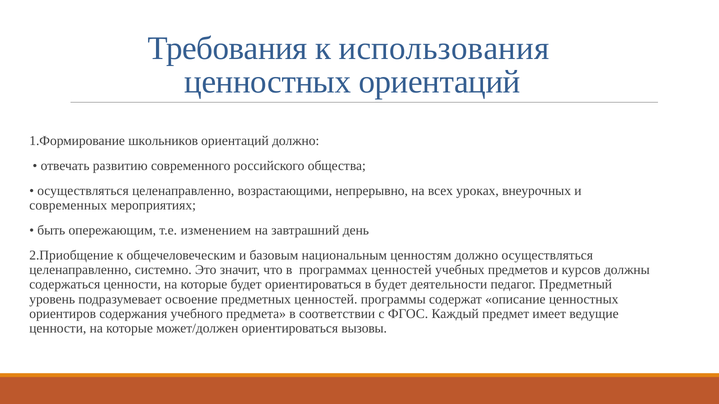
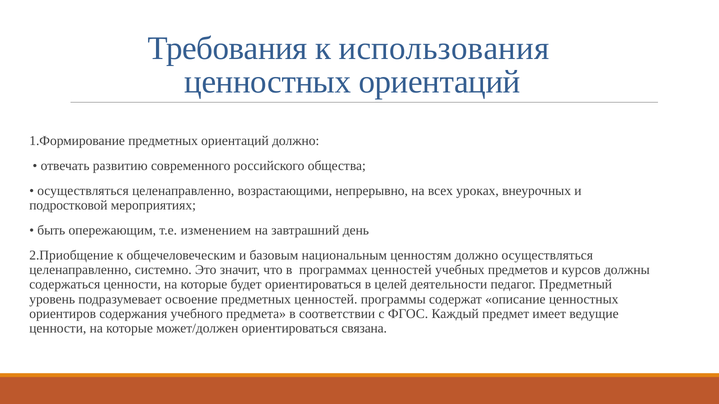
1.Формирование школьников: школьников -> предметных (163, 141)
современных: современных -> подростковой (68, 206)
в будет: будет -> целей (391, 285)
вызовы: вызовы -> связана (364, 329)
